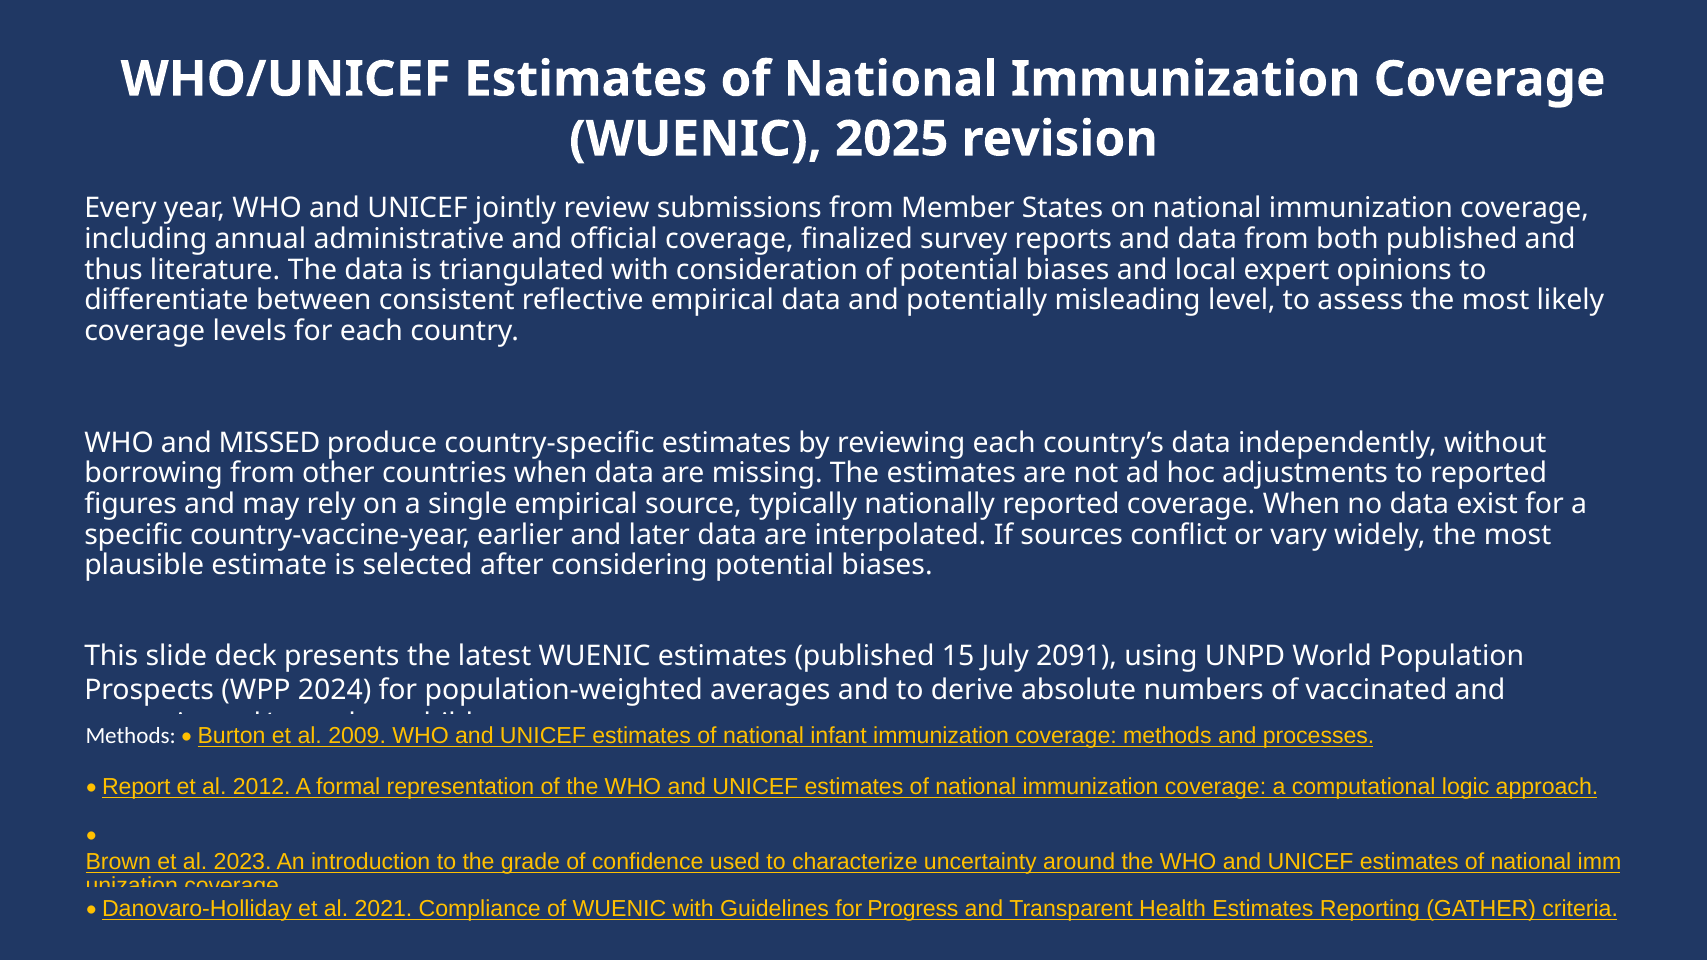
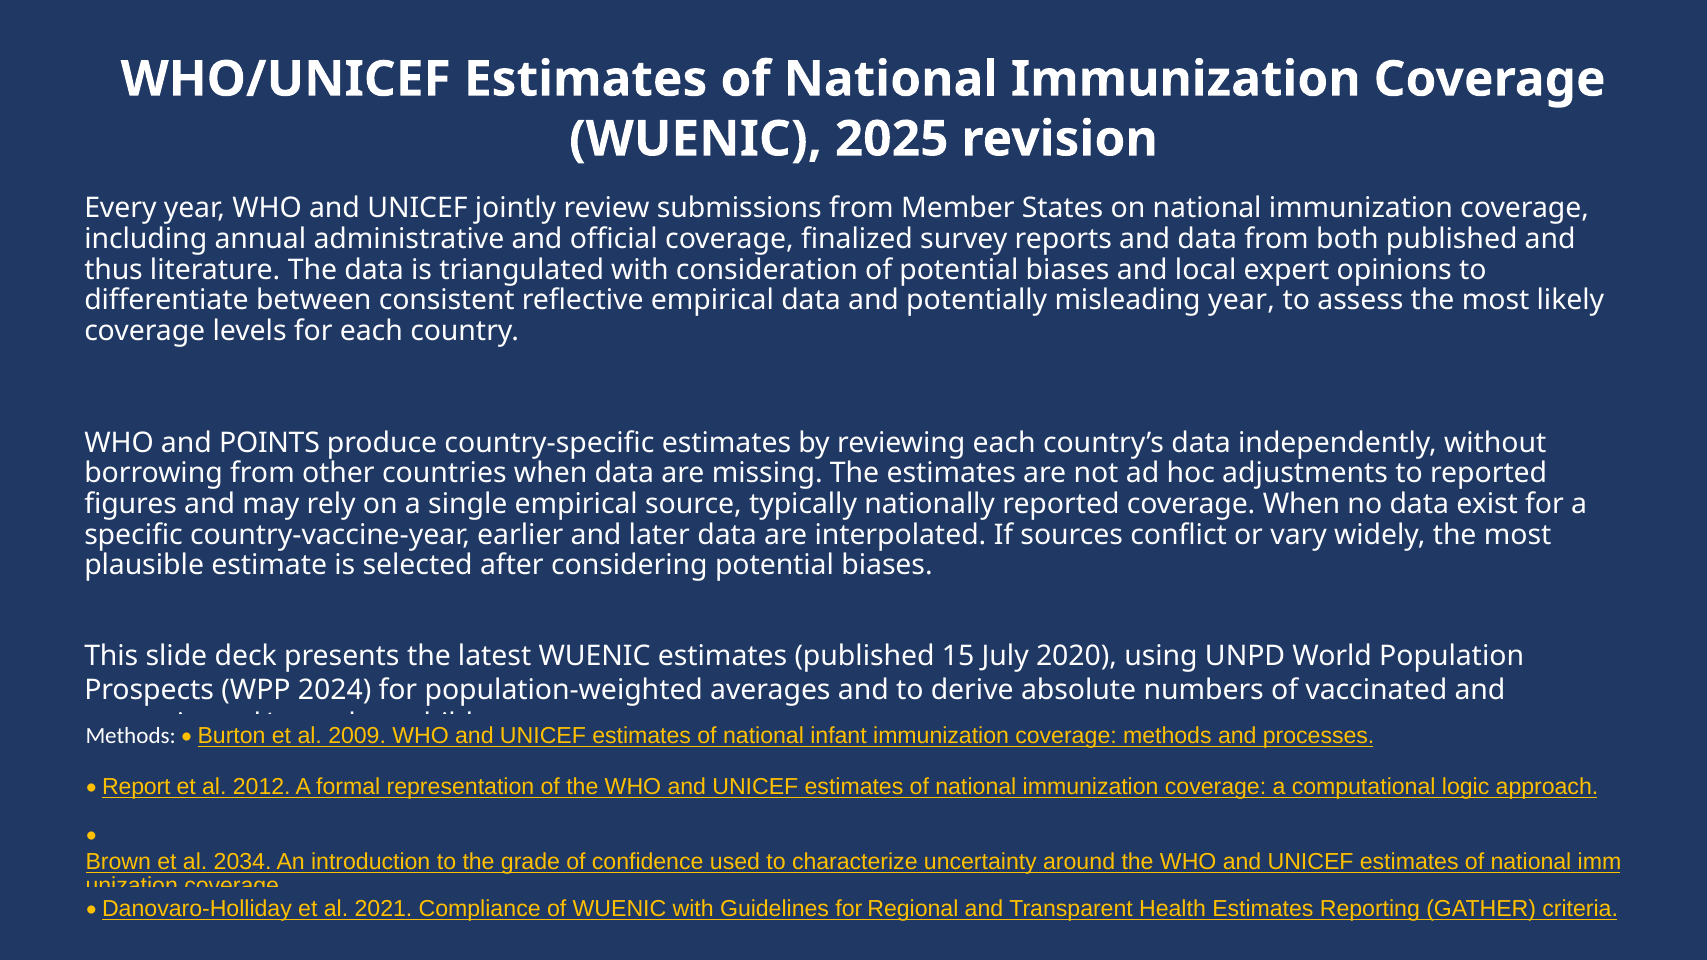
misleading level: level -> year (1242, 300)
MISSED: MISSED -> POINTS (270, 443)
2091: 2091 -> 2020 (1077, 656)
2023: 2023 -> 2034 (243, 863)
Progress: Progress -> Regional (913, 909)
